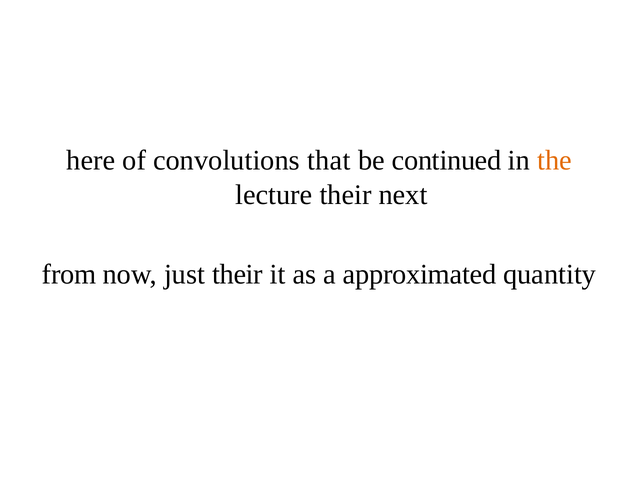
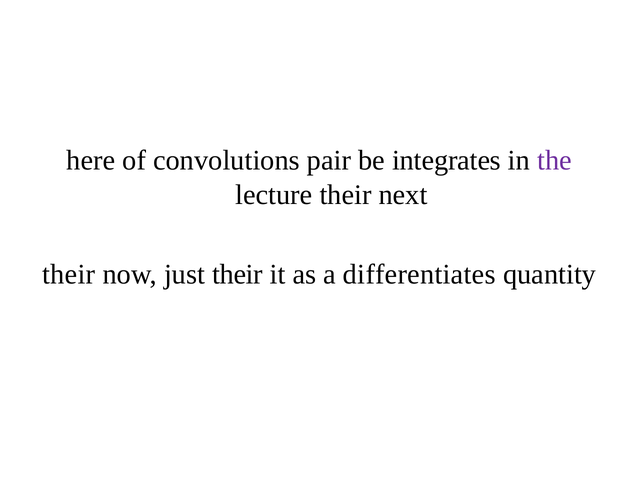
that: that -> pair (329, 161)
continued: continued -> integrates (447, 161)
the colour: orange -> purple (555, 161)
from: from -> their (69, 274)
approximated: approximated -> differentiates (419, 274)
